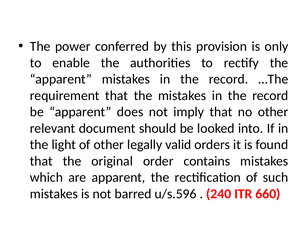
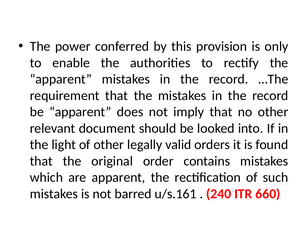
u/s.596: u/s.596 -> u/s.161 (176, 194)
